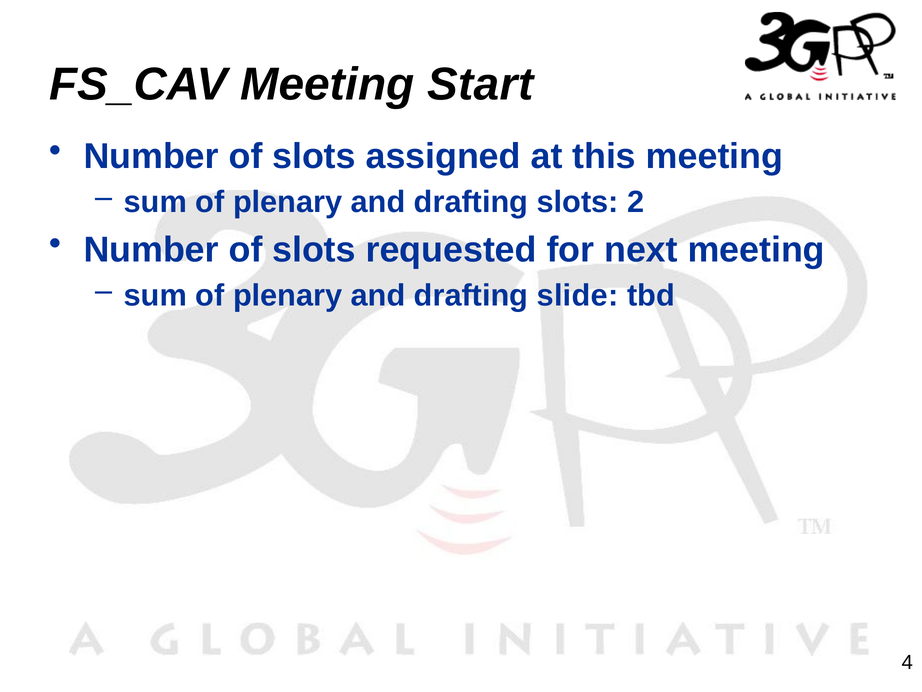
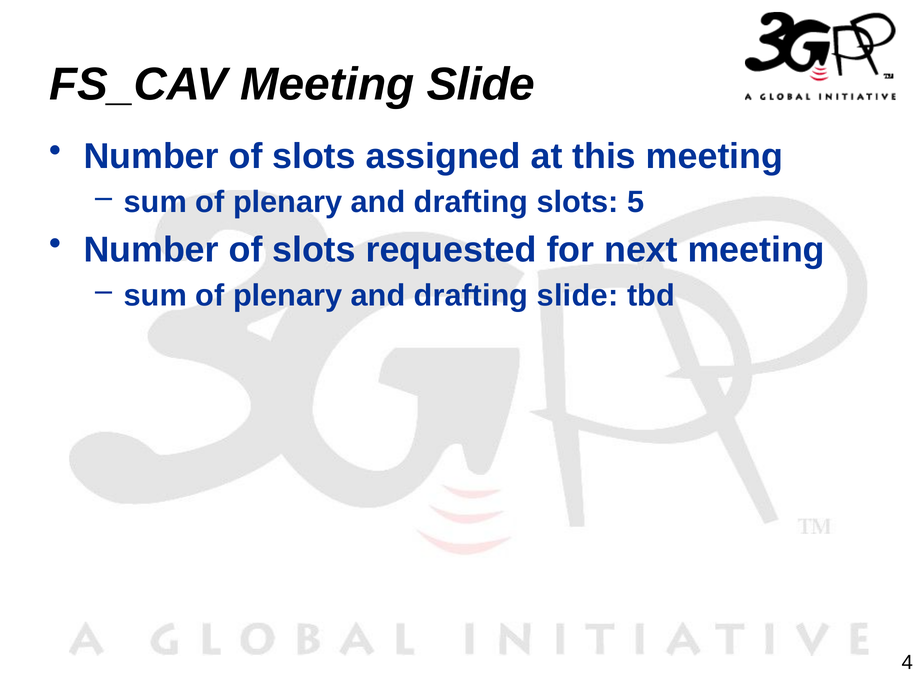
Meeting Start: Start -> Slide (481, 84)
2: 2 -> 5 (636, 202)
